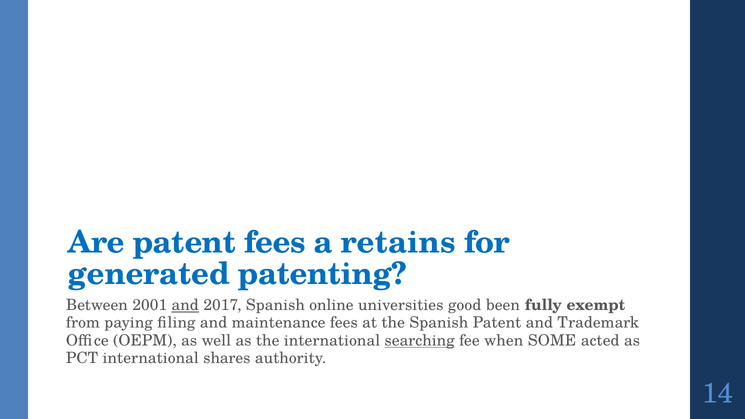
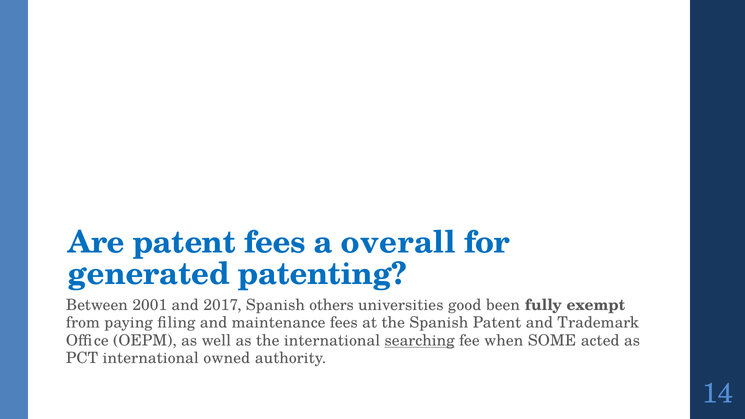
retains: retains -> overall (398, 242)
and underline: present -> none (185, 305)
online: online -> others (332, 305)
shares: shares -> owned (227, 358)
